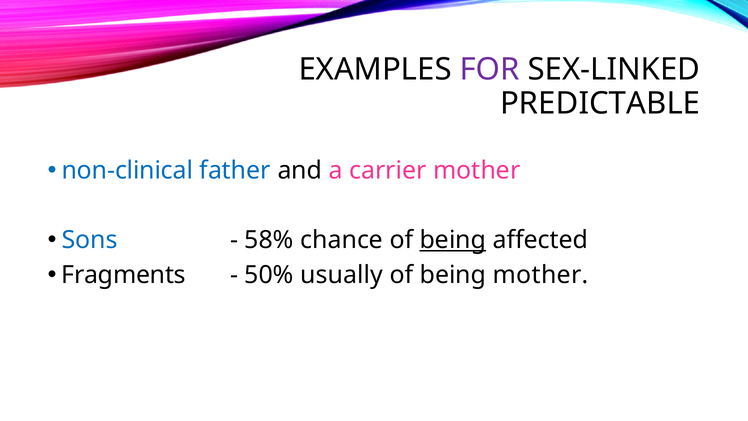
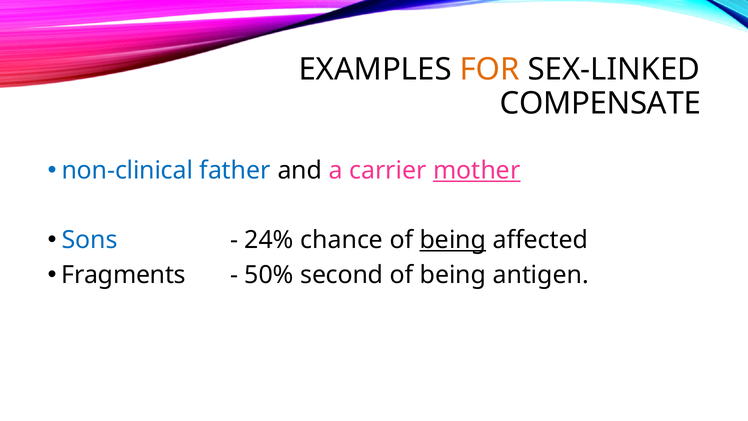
FOR colour: purple -> orange (490, 70)
PREDICTABLE: PREDICTABLE -> COMPENSATE (600, 103)
mother underline: none -> present (477, 170)
58%: 58% -> 24% (269, 240)
usually: usually -> second (342, 275)
being mother: mother -> antigen (541, 275)
